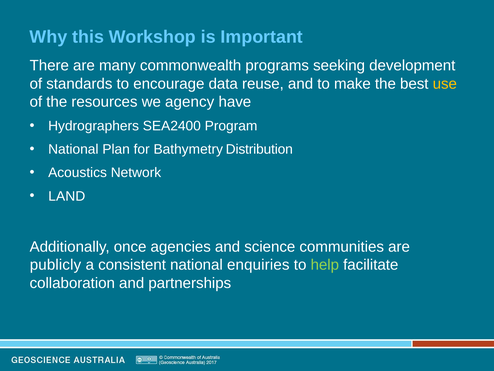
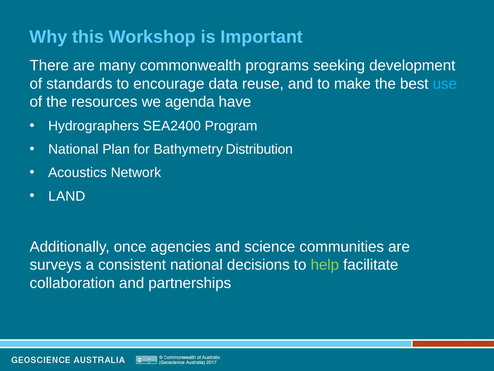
use colour: yellow -> light blue (445, 84)
agency: agency -> agenda (190, 102)
publicly: publicly -> surveys (56, 265)
enquiries: enquiries -> decisions (258, 265)
